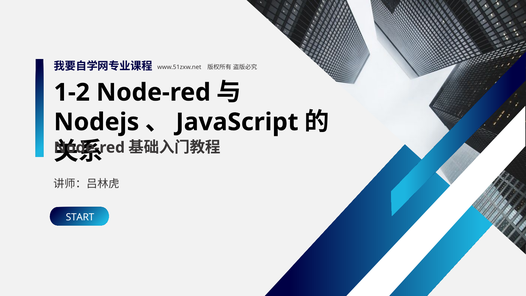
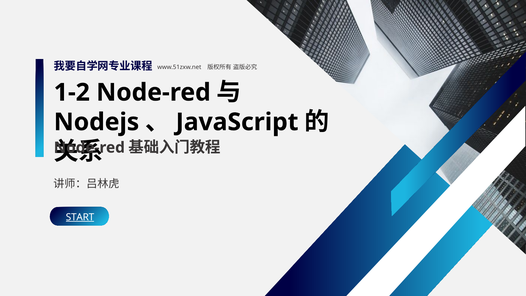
START underline: none -> present (80, 217)
